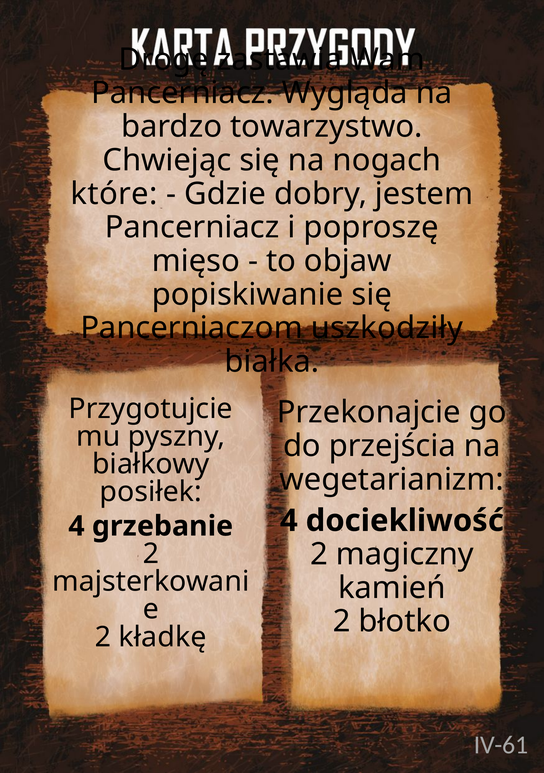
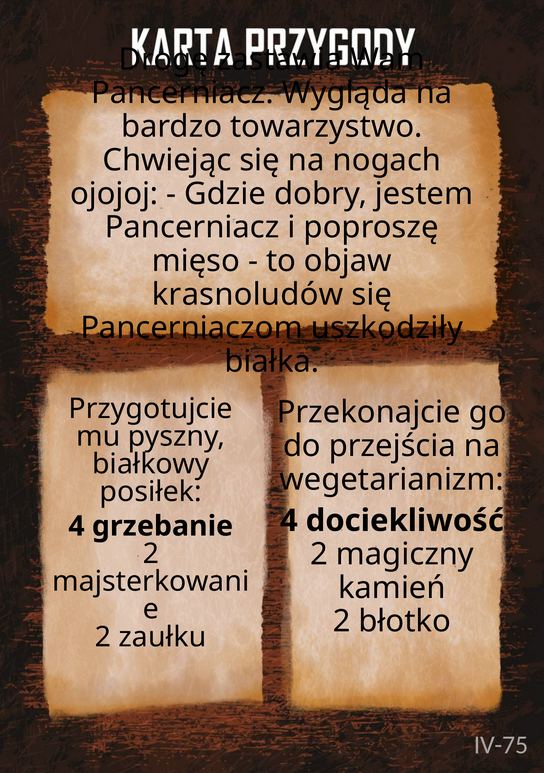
które: które -> ojojoj (114, 194)
popiskiwanie: popiskiwanie -> krasnoludów (247, 294)
kładkę: kładkę -> zaułku (162, 637)
IV-61: IV-61 -> IV-75 (501, 745)
